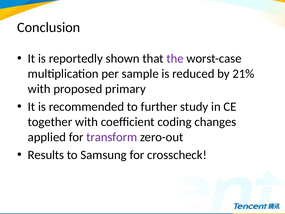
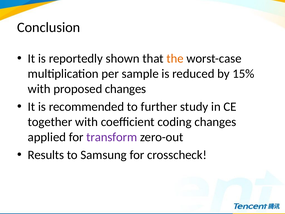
the colour: purple -> orange (175, 58)
21%: 21% -> 15% (243, 74)
proposed primary: primary -> changes (126, 89)
